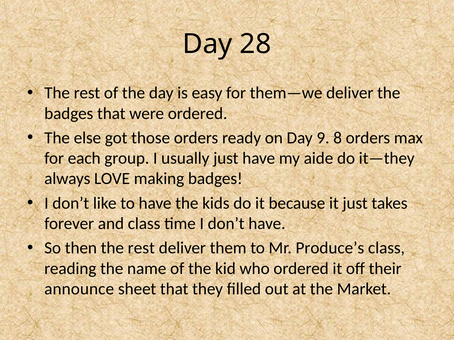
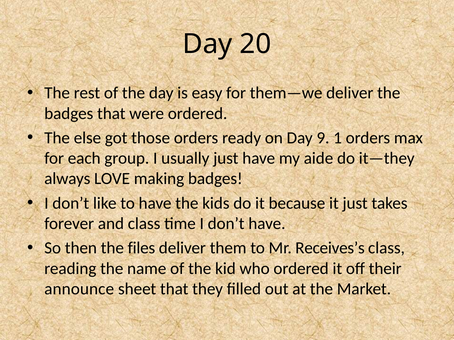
28: 28 -> 20 (256, 44)
8: 8 -> 1 (338, 138)
then the rest: rest -> files (141, 248)
Produce’s: Produce’s -> Receives’s (330, 248)
